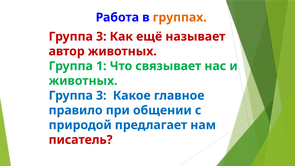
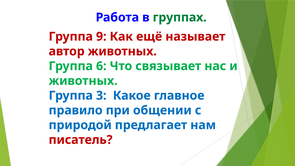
группах colour: orange -> green (180, 17)
3: 3 -> 9 (101, 37)
1: 1 -> 6 (101, 66)
